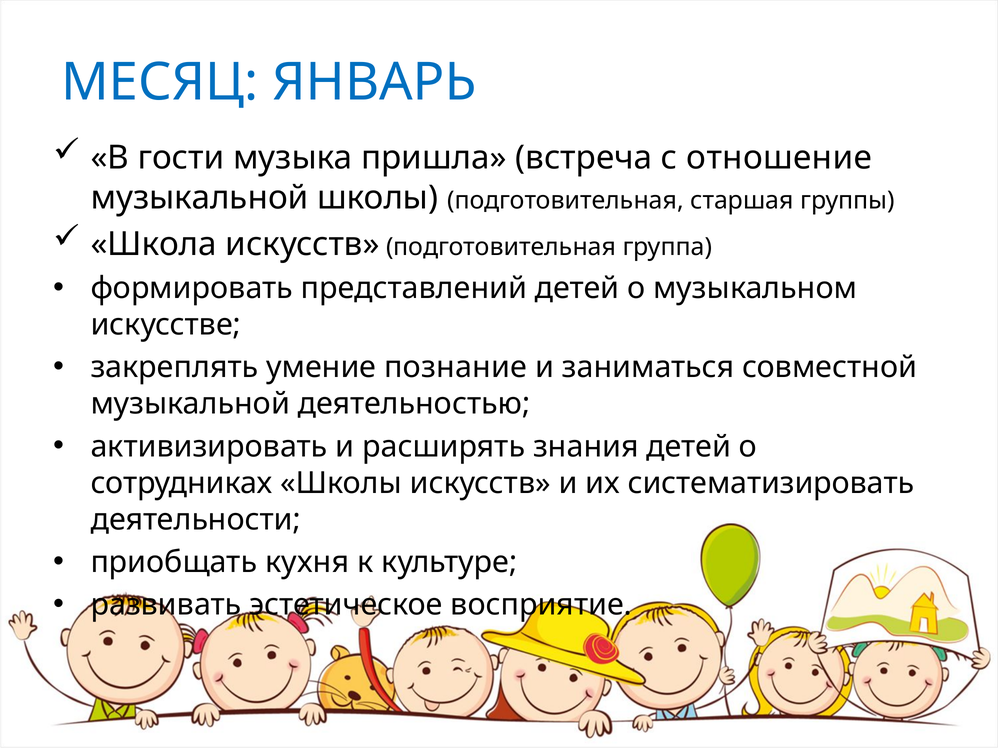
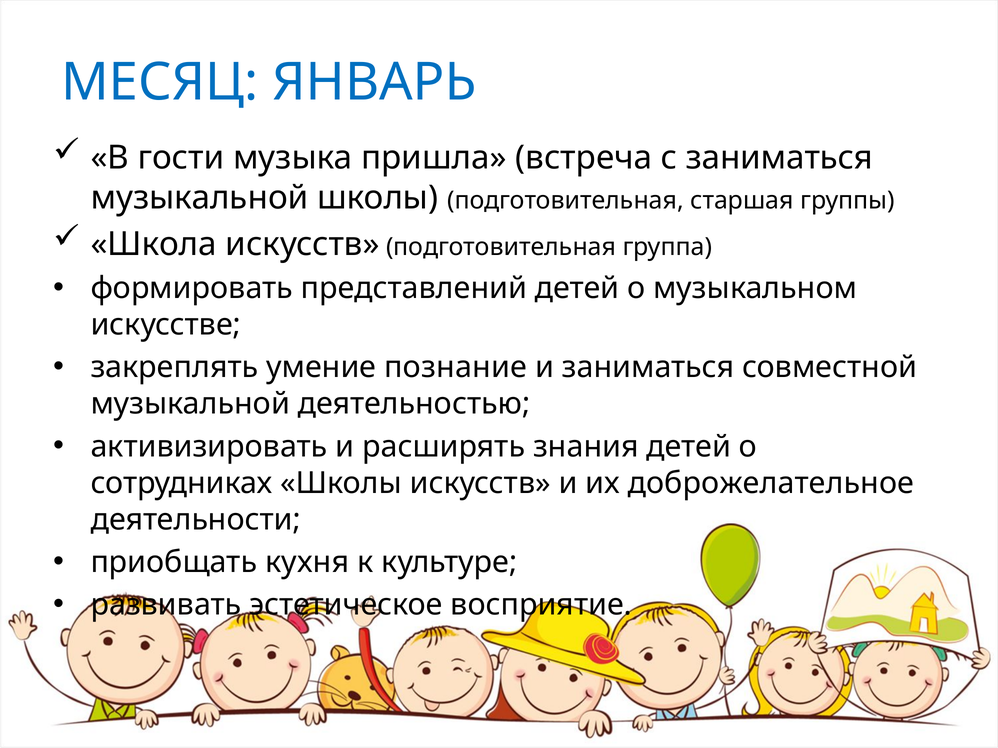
с отношение: отношение -> заниматься (780, 158)
систематизировать: систематизировать -> доброжелательное (771, 483)
